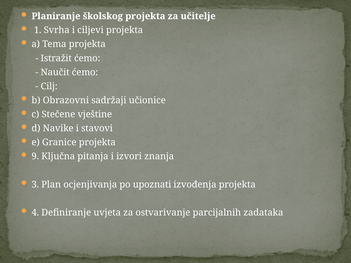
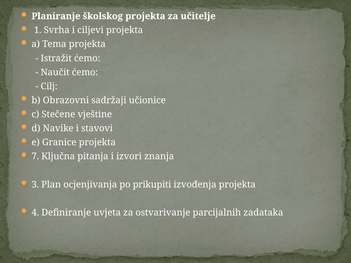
9: 9 -> 7 (35, 157)
upoznati: upoznati -> prikupiti (152, 185)
